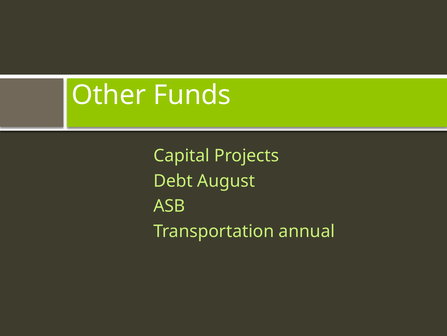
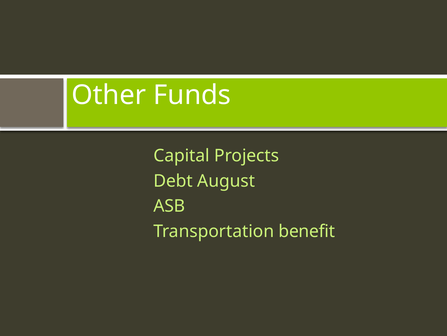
annual: annual -> benefit (307, 231)
